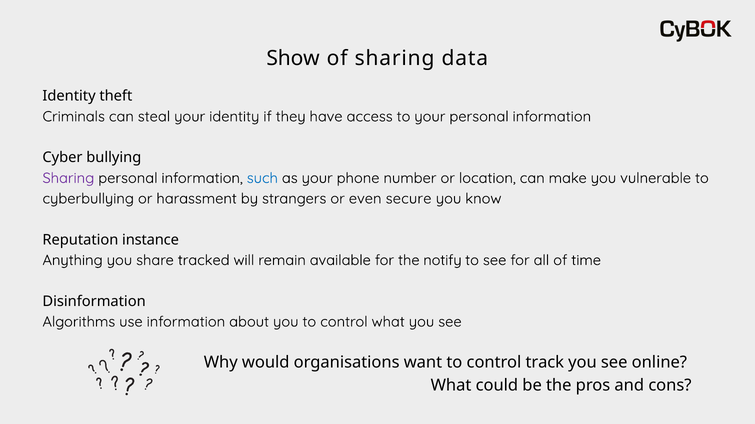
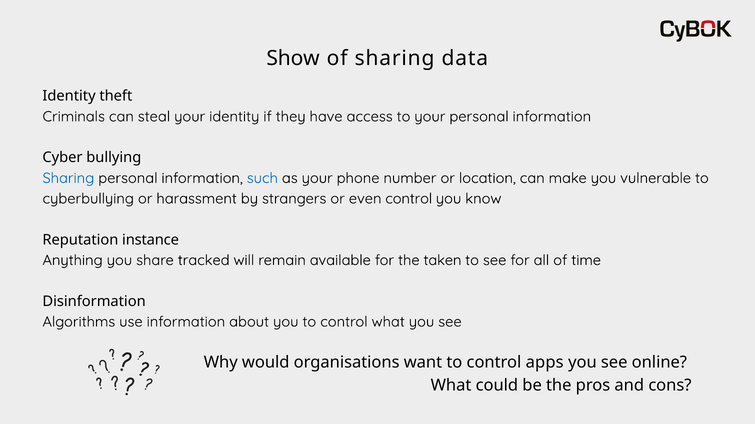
Sharing colour: purple -> blue (68, 178)
even secure: secure -> control (409, 199)
notify: notify -> taken (442, 261)
track: track -> apps (545, 363)
